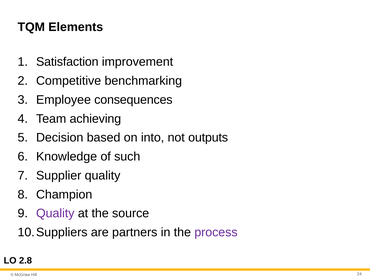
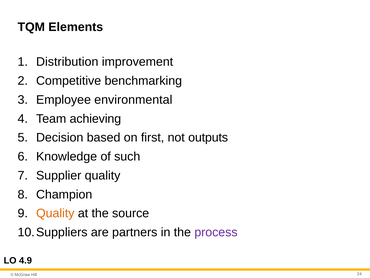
Satisfaction: Satisfaction -> Distribution (67, 62)
consequences: consequences -> environmental (133, 100)
into: into -> first (153, 137)
Quality colour: purple -> orange (55, 213)
2.8: 2.8 -> 4.9 (25, 260)
